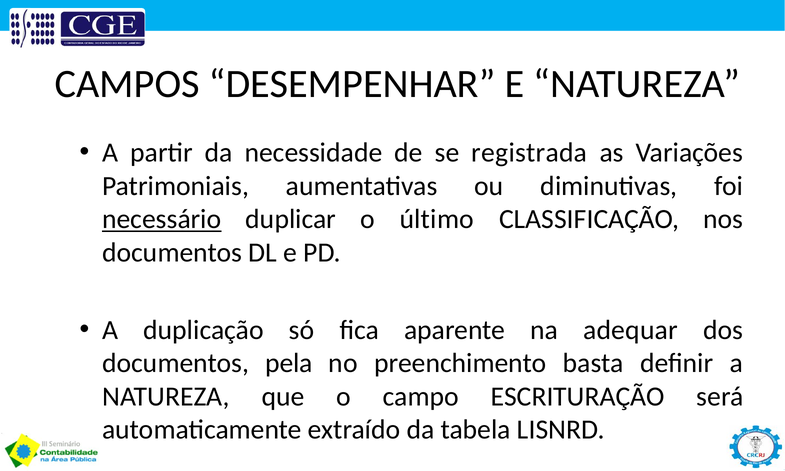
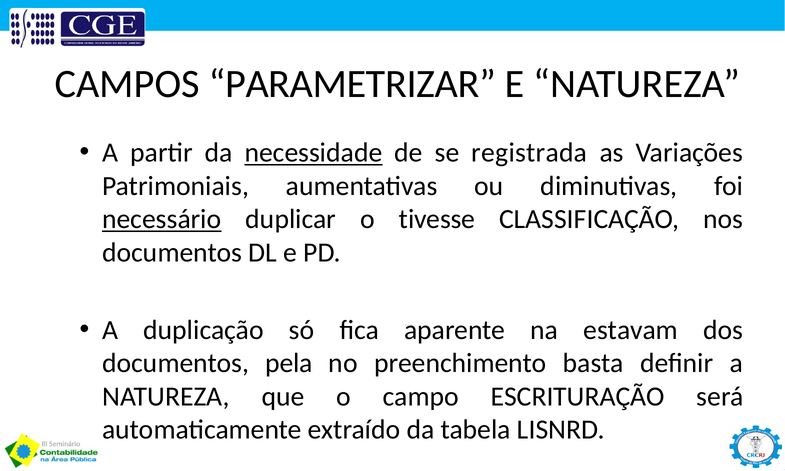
DESEMPENHAR: DESEMPENHAR -> PARAMETRIZAR (352, 84)
necessidade underline: none -> present (313, 153)
último: último -> tivesse (437, 219)
adequar: adequar -> estavam (631, 330)
